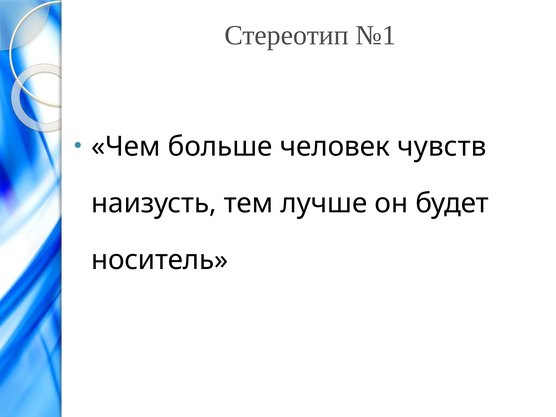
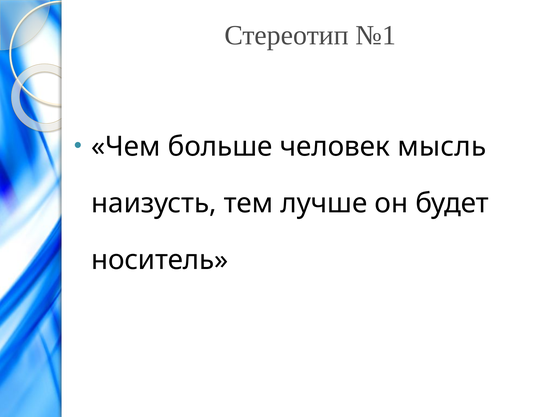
чувств: чувств -> мысль (442, 147)
